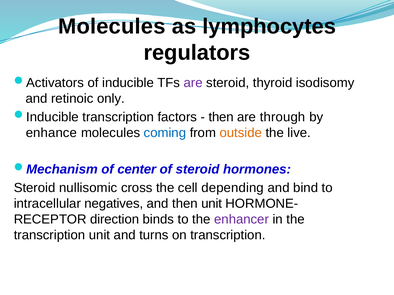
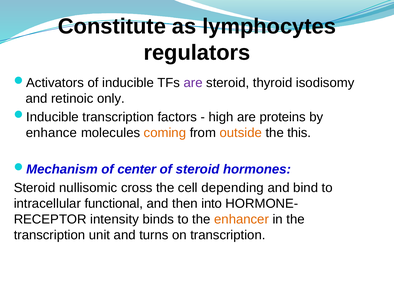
Molecules: Molecules -> Constitute (112, 26)
then: then -> high (221, 117)
through: through -> proteins (283, 117)
coming colour: blue -> orange (165, 133)
live: live -> this (299, 133)
negatives: negatives -> functional (114, 204)
then unit: unit -> into (212, 204)
direction: direction -> intensity (115, 220)
enhancer colour: purple -> orange (242, 220)
